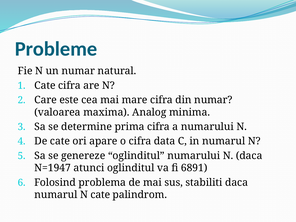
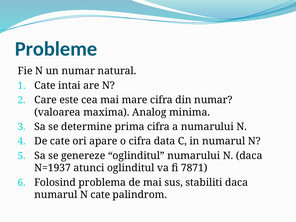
Cate cifra: cifra -> intai (69, 85)
N=1947: N=1947 -> N=1937 (53, 168)
6891: 6891 -> 7871 (194, 168)
